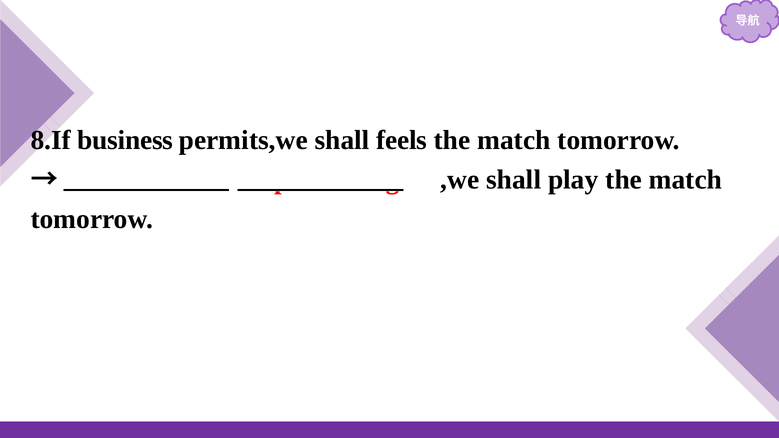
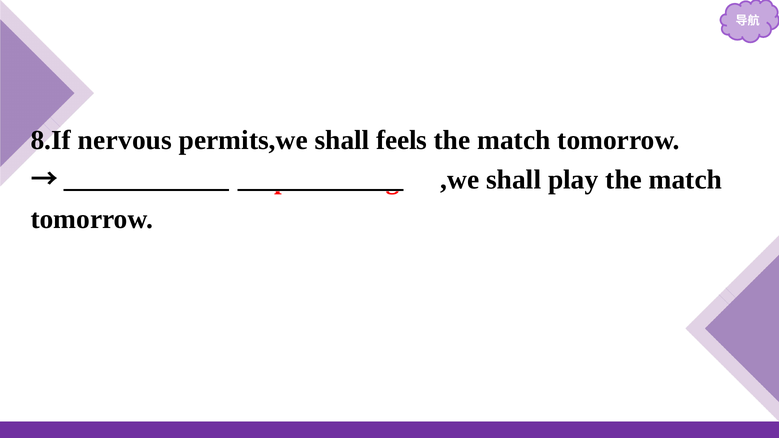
business: business -> nervous (125, 140)
